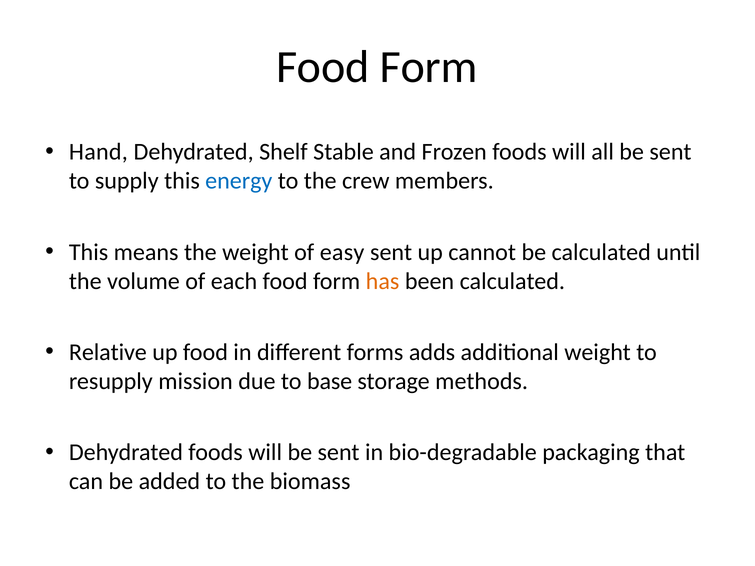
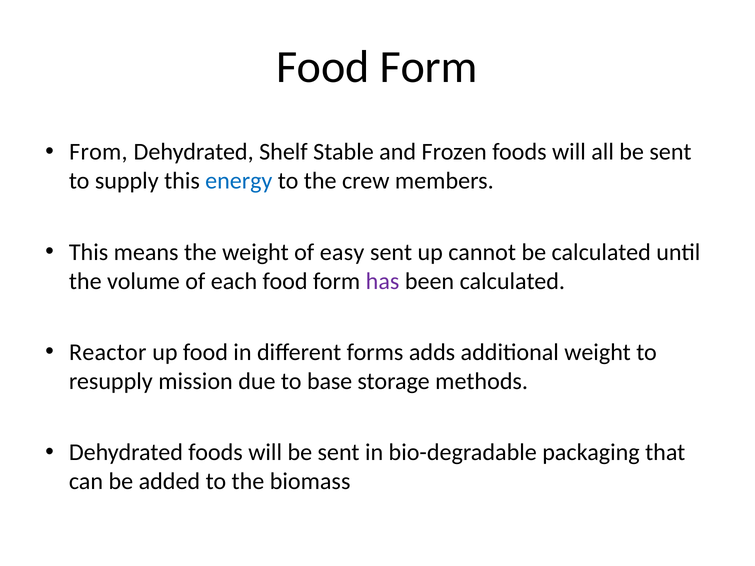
Hand: Hand -> From (98, 152)
has colour: orange -> purple (383, 281)
Relative: Relative -> Reactor (108, 352)
